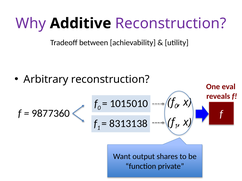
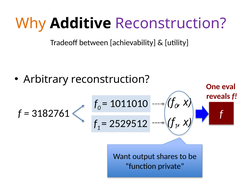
Why colour: purple -> orange (31, 23)
1015010: 1015010 -> 1011010 (129, 104)
9877360: 9877360 -> 3182761 (51, 114)
8313138: 8313138 -> 2529512 (128, 124)
